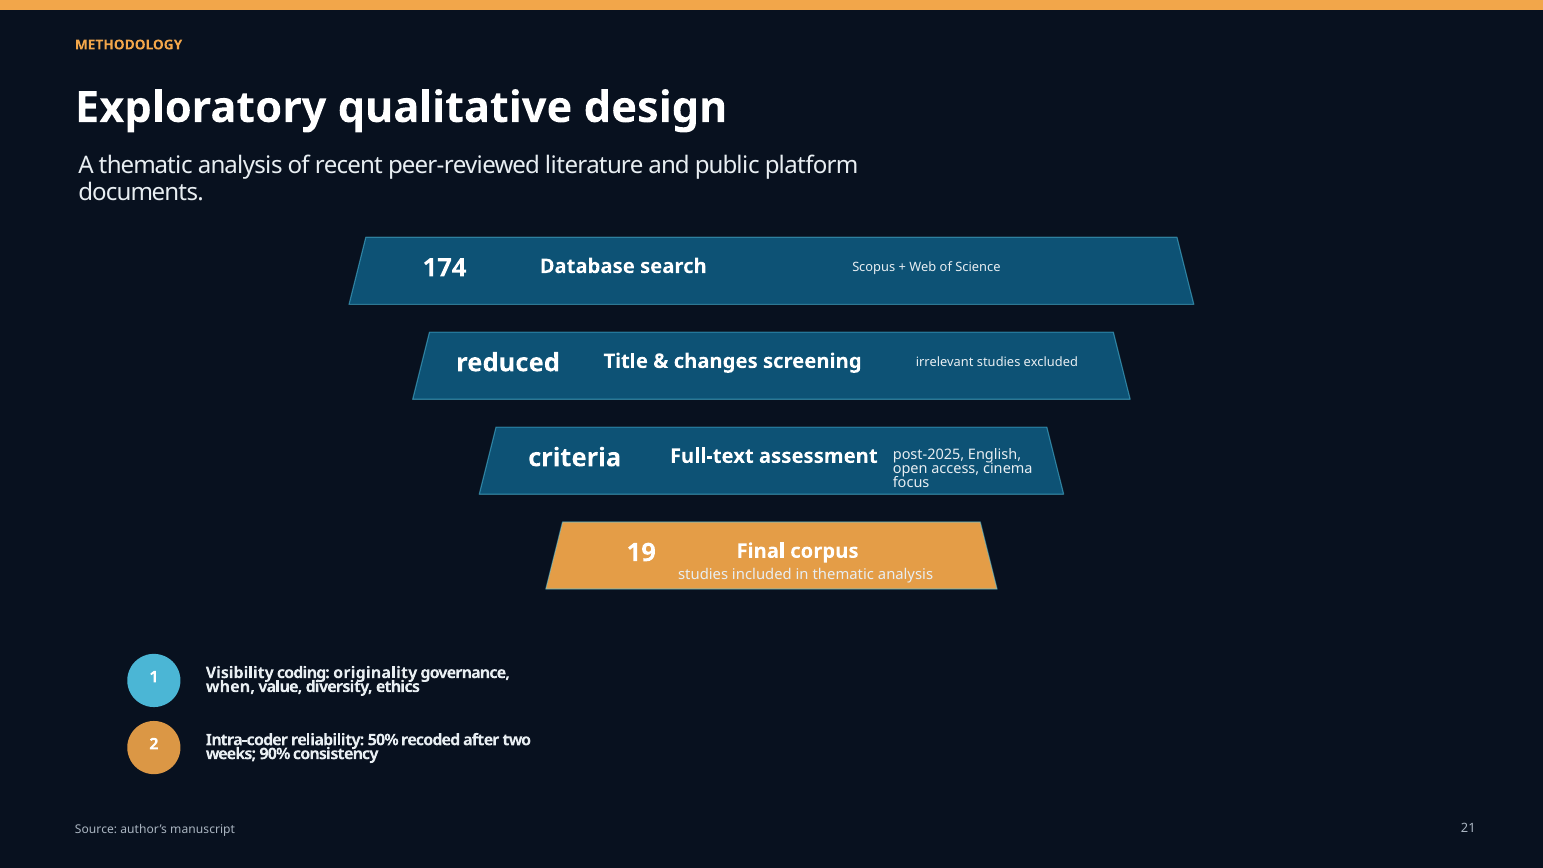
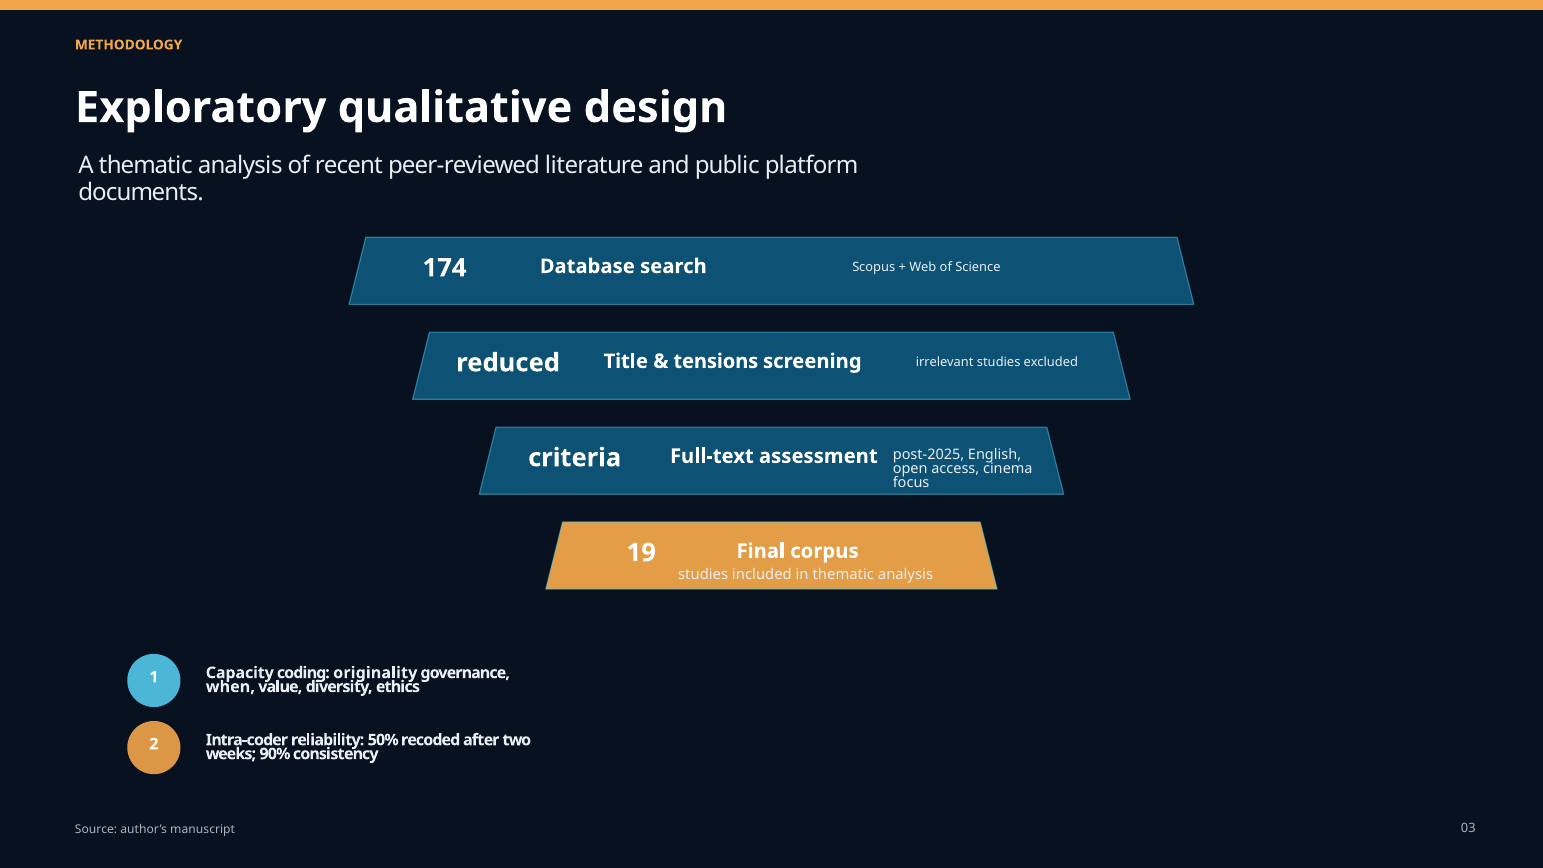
changes: changes -> tensions (716, 361)
Visibility: Visibility -> Capacity (240, 673)
21: 21 -> 03 (1468, 828)
